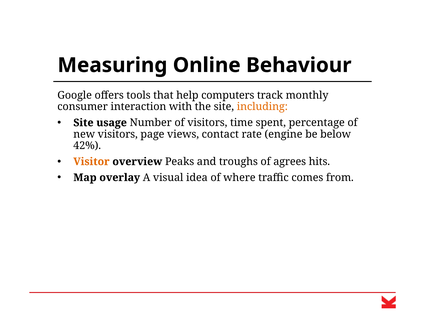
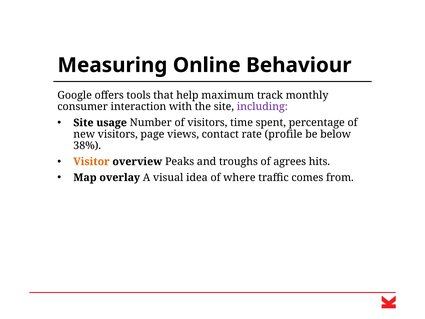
computers: computers -> maximum (228, 95)
including colour: orange -> purple (262, 107)
engine: engine -> profile (283, 134)
42%: 42% -> 38% (87, 146)
